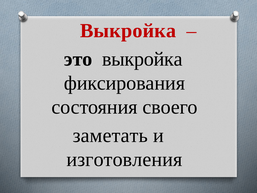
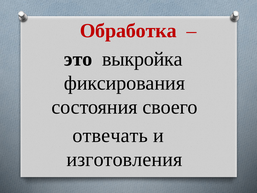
Выкройка: Выкройка -> Обработка (128, 31)
заметать: заметать -> отвечать (110, 135)
